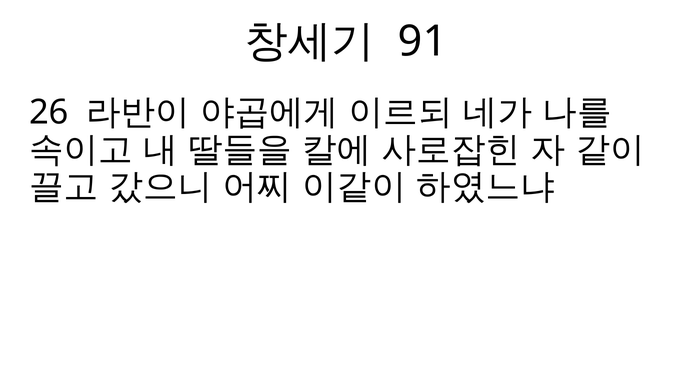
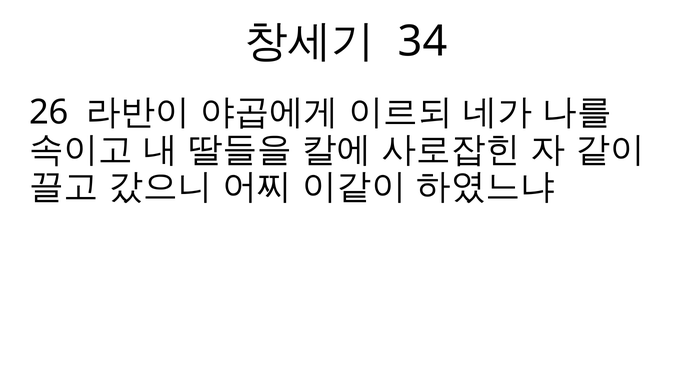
91: 91 -> 34 (423, 42)
